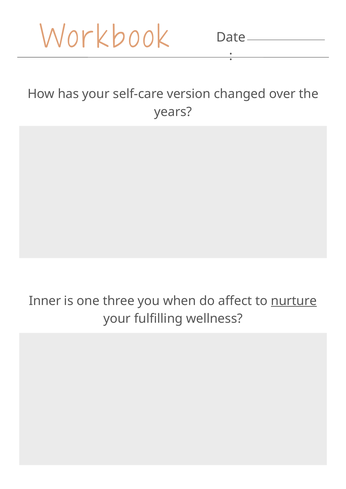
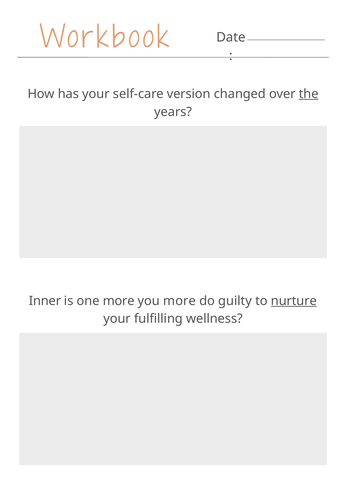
the underline: none -> present (309, 94)
one three: three -> more (119, 301)
you when: when -> more (179, 301)
affect: affect -> guilty (235, 301)
